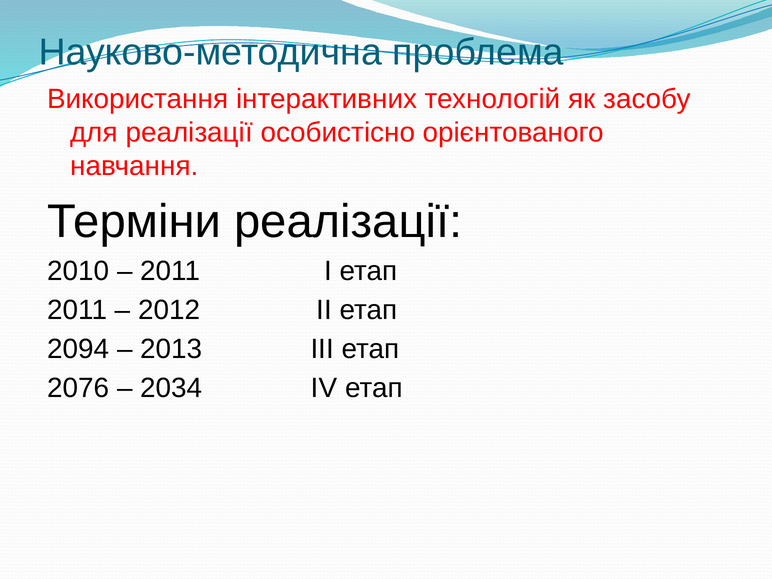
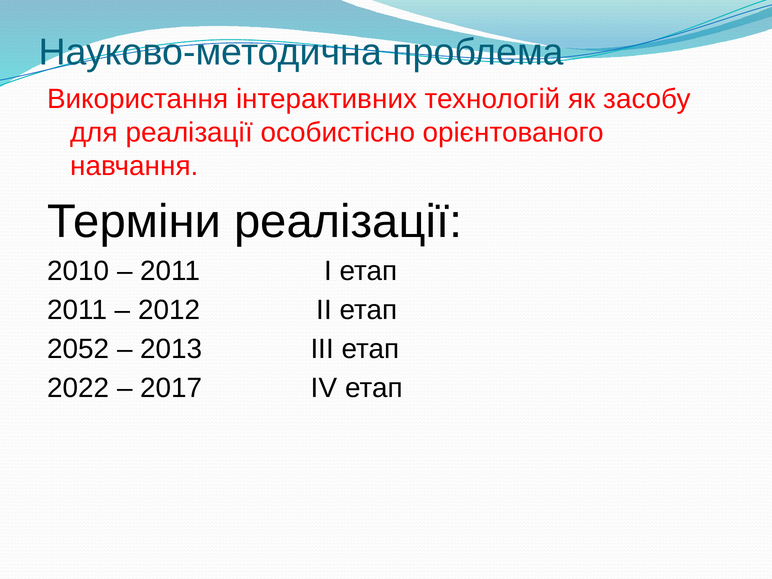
2094: 2094 -> 2052 (78, 349)
2076: 2076 -> 2022 (78, 388)
2034: 2034 -> 2017 (171, 388)
